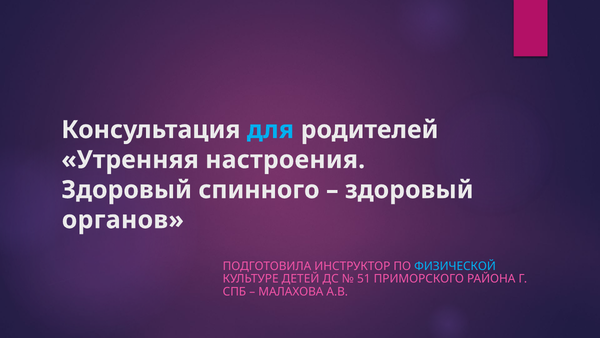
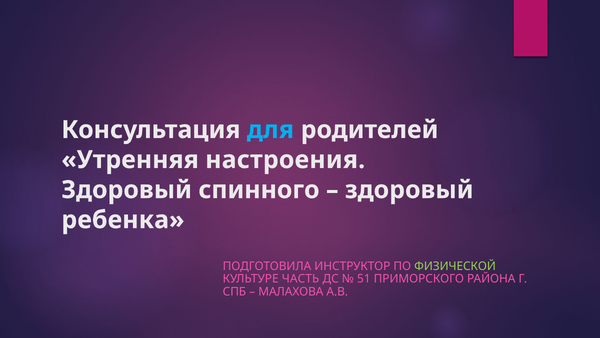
органов: органов -> ребенка (123, 220)
ФИЗИЧЕСКОЙ colour: light blue -> light green (455, 266)
ДЕТЕЙ: ДЕТЕЙ -> ЧАСТЬ (301, 279)
